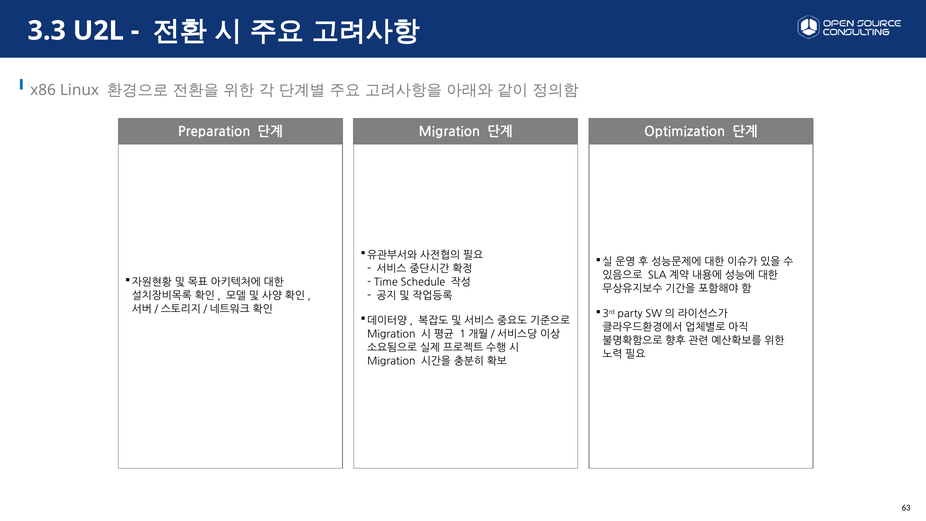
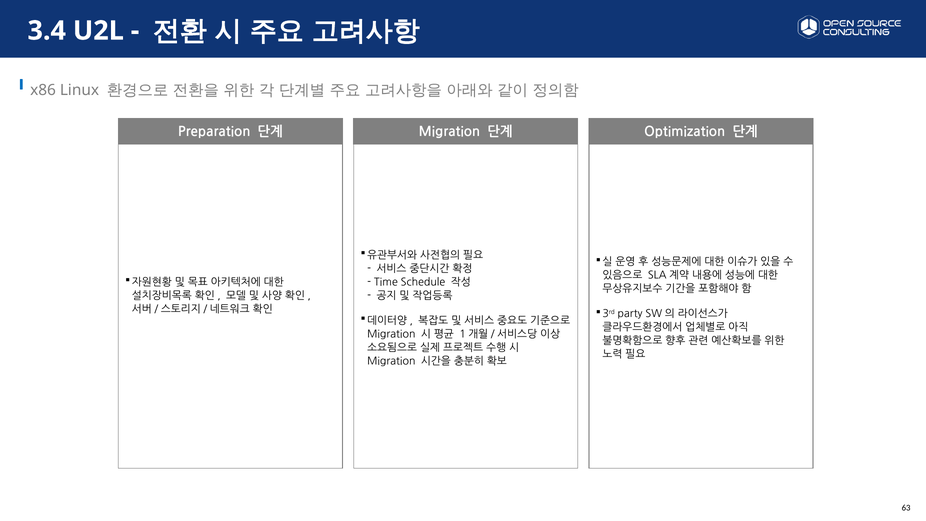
3.3: 3.3 -> 3.4 (47, 31)
